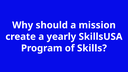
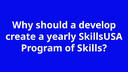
mission: mission -> develop (97, 25)
